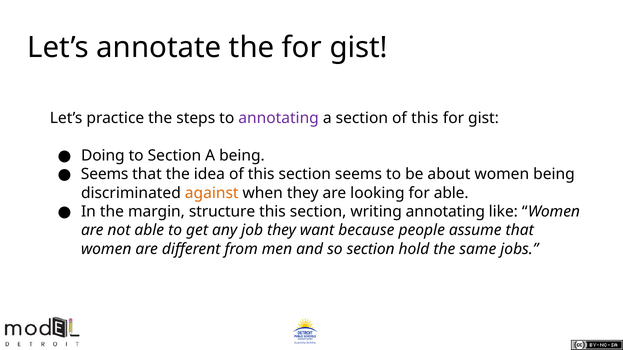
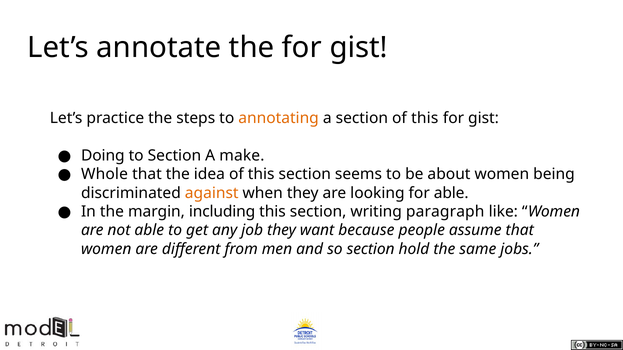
annotating colour: purple -> orange (279, 119)
A being: being -> make (242, 156)
Seems: Seems -> Whole (104, 175)
structure: structure -> including (222, 212)
writing annotating: annotating -> paragraph (445, 212)
